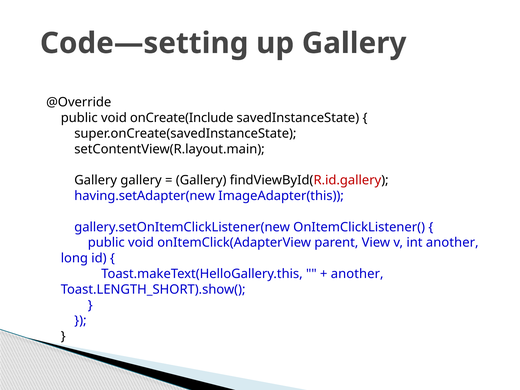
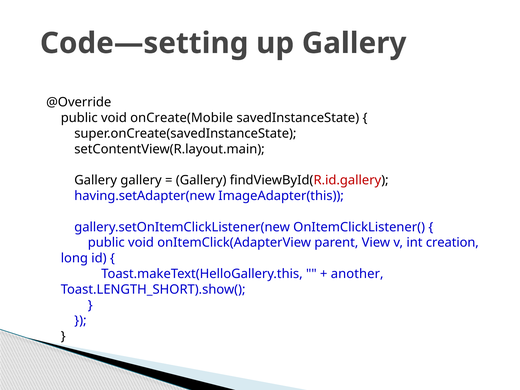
onCreate(Include: onCreate(Include -> onCreate(Mobile (182, 118)
int another: another -> creation (452, 243)
